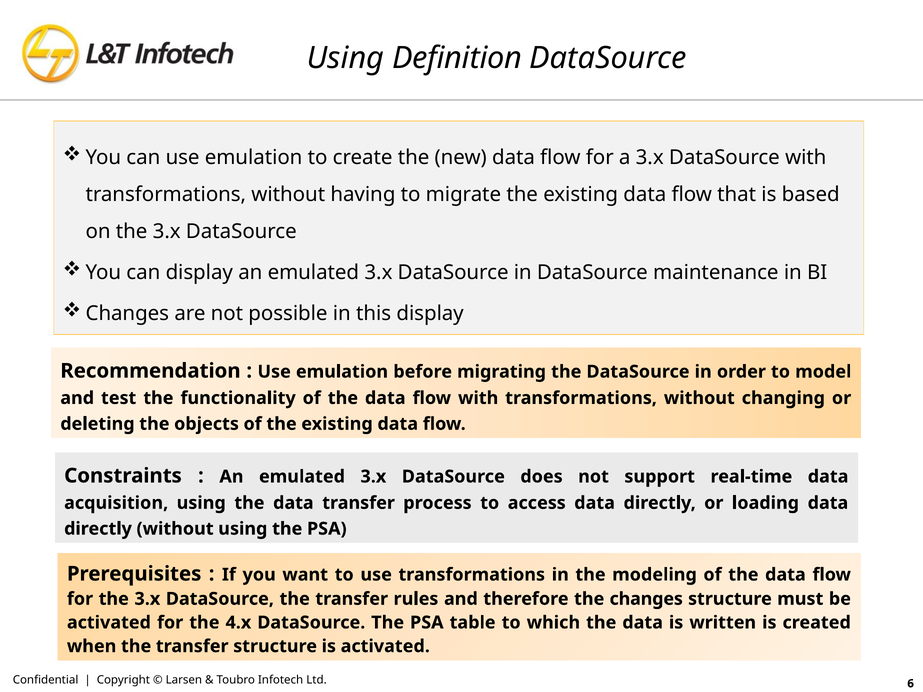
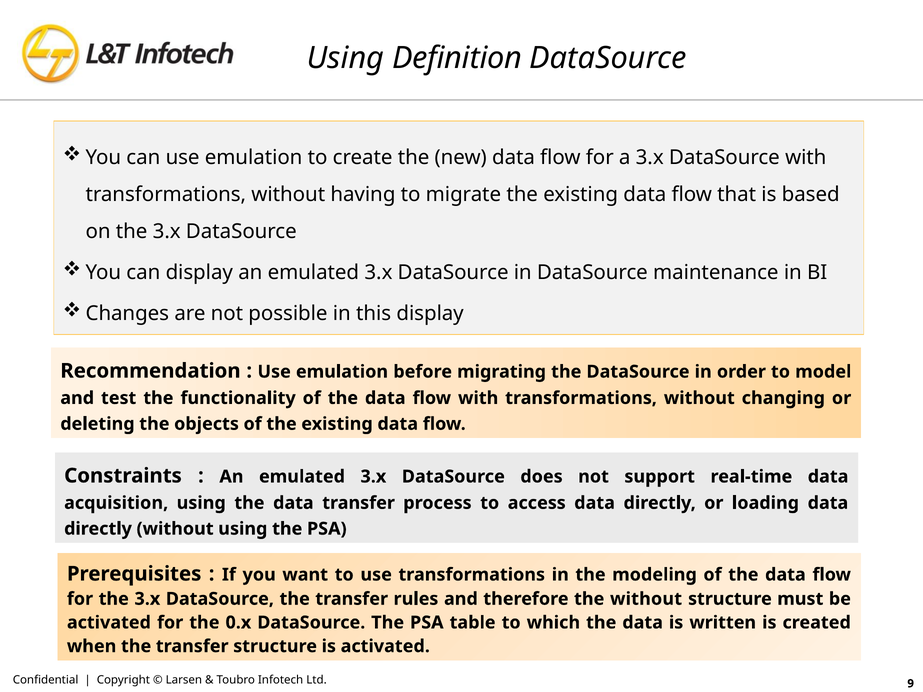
the changes: changes -> without (646, 599)
4.x: 4.x -> 0.x (238, 623)
6: 6 -> 9 (911, 684)
